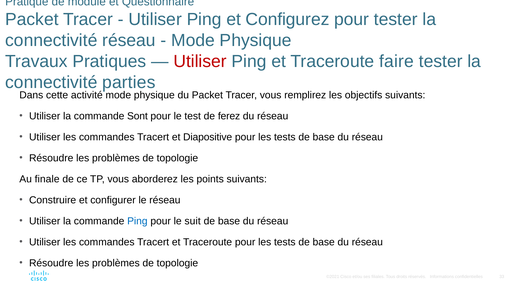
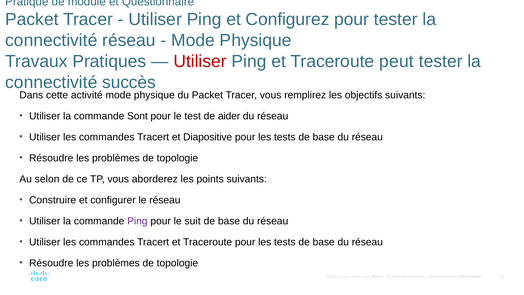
faire: faire -> peut (397, 61)
parties: parties -> succès (129, 82)
ferez: ferez -> aider (229, 116)
finale: finale -> selon (47, 179)
Ping colour: blue -> purple (137, 221)
